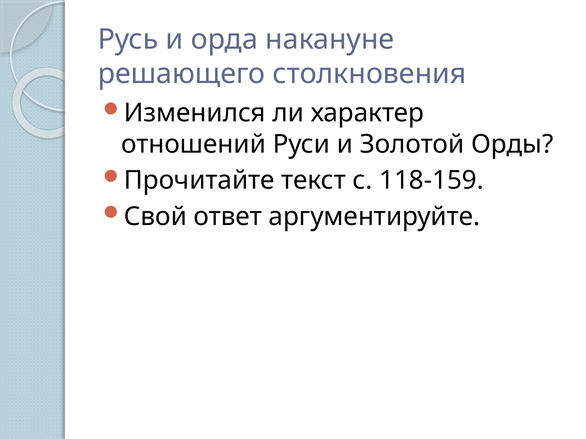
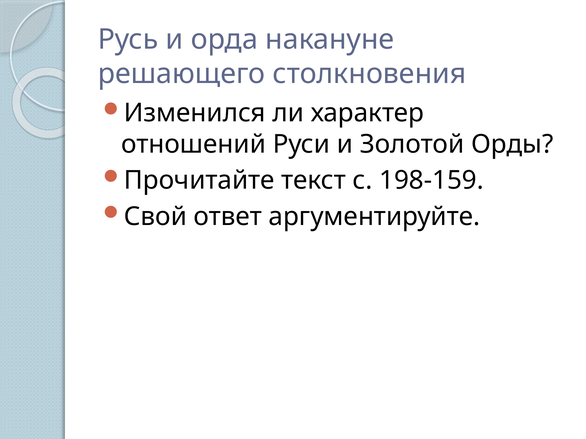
118-159: 118-159 -> 198-159 (432, 181)
